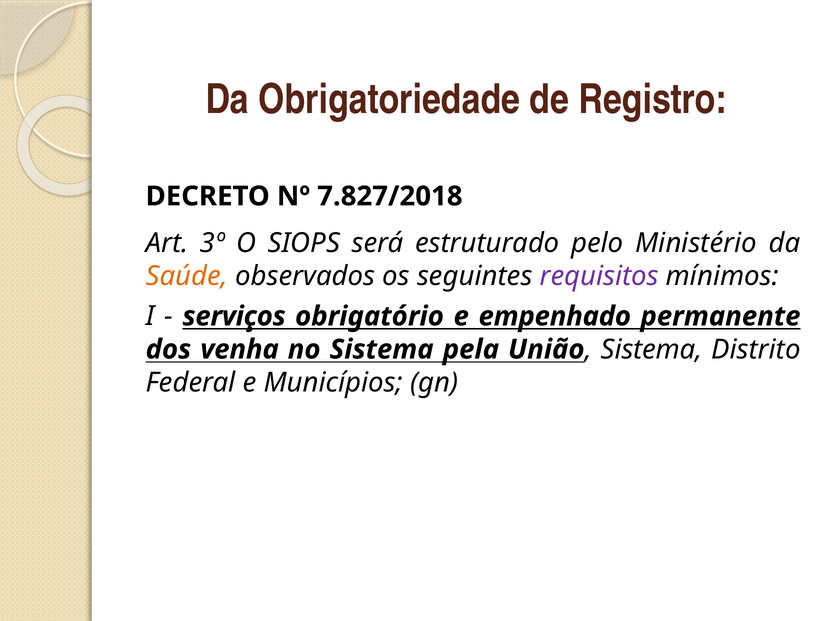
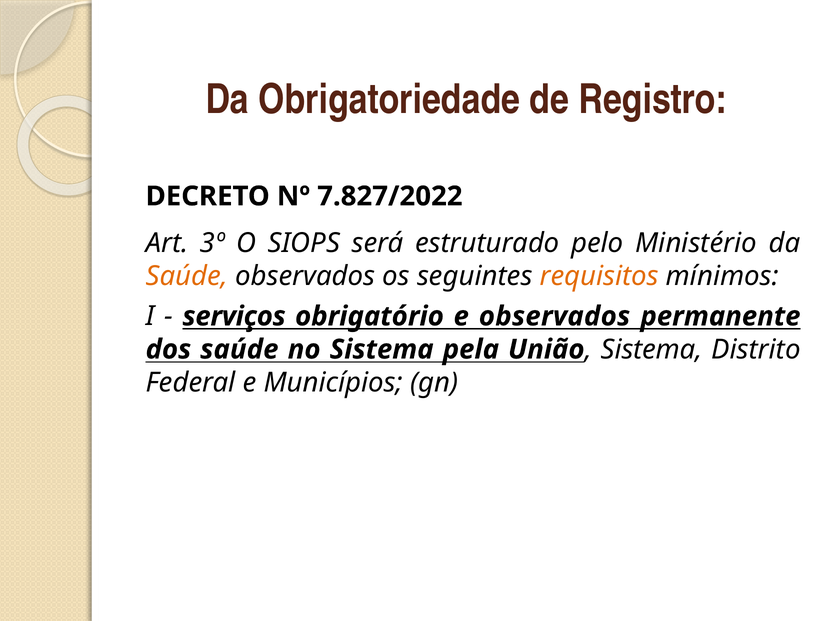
7.827/2018: 7.827/2018 -> 7.827/2022 (390, 196)
requisitos colour: purple -> orange (599, 276)
e empenhado: empenhado -> observados (555, 316)
dos venha: venha -> saúde (239, 349)
